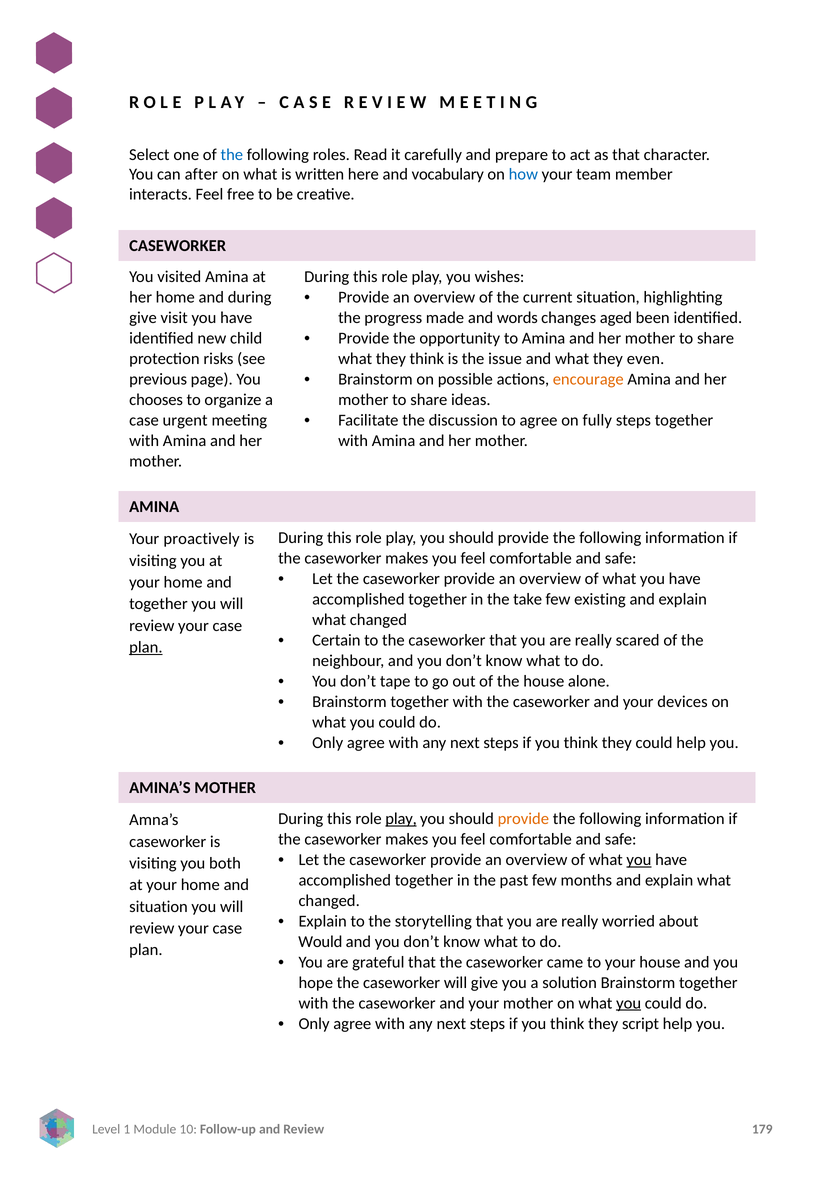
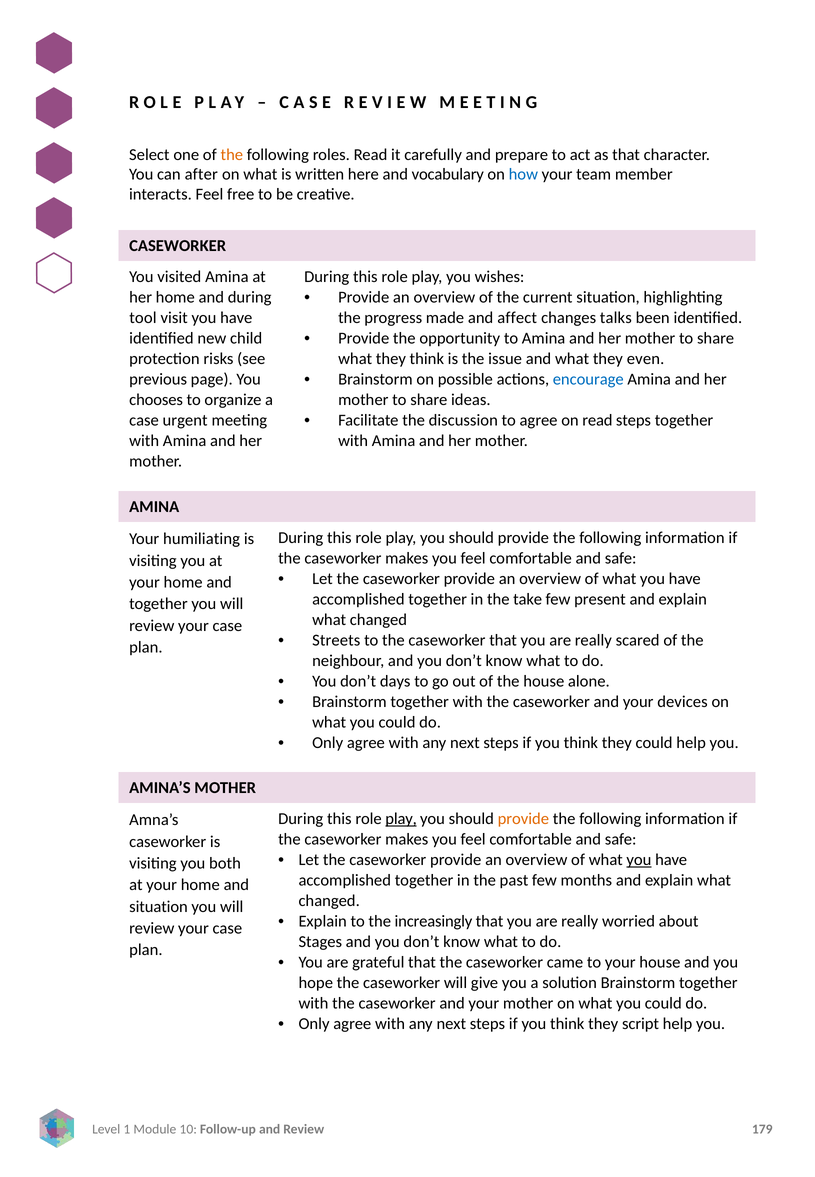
the colour: blue -> orange (232, 155)
give: give -> tool (143, 318)
words: words -> affect (517, 318)
aged: aged -> talks (616, 318)
encourage colour: orange -> blue (588, 379)
on fully: fully -> read (597, 420)
proactively: proactively -> humiliating (202, 539)
existing: existing -> present (600, 599)
Certain: Certain -> Streets (336, 640)
plan underline: present -> none (146, 648)
tape: tape -> days (395, 681)
storytelling: storytelling -> increasingly (433, 921)
Would: Would -> Stages (320, 942)
you underline: present -> none (629, 1003)
